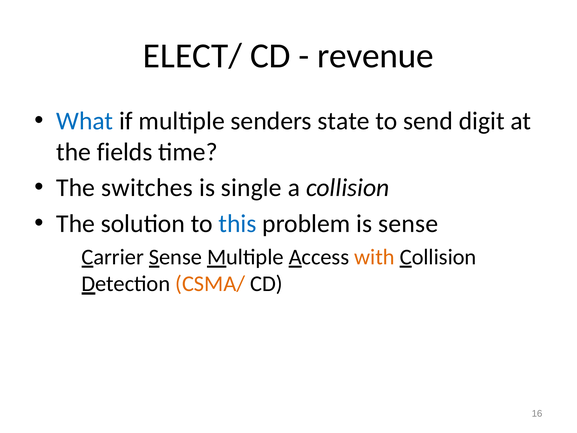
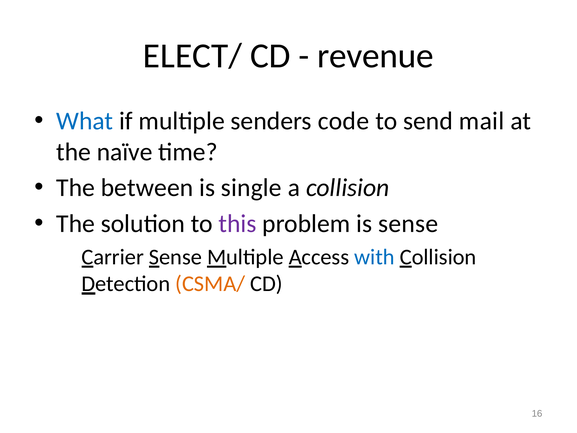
state: state -> code (343, 121)
digit: digit -> mail (482, 121)
fields: fields -> naïve (125, 152)
switches: switches -> between (147, 188)
this colour: blue -> purple (237, 224)
with colour: orange -> blue (374, 257)
